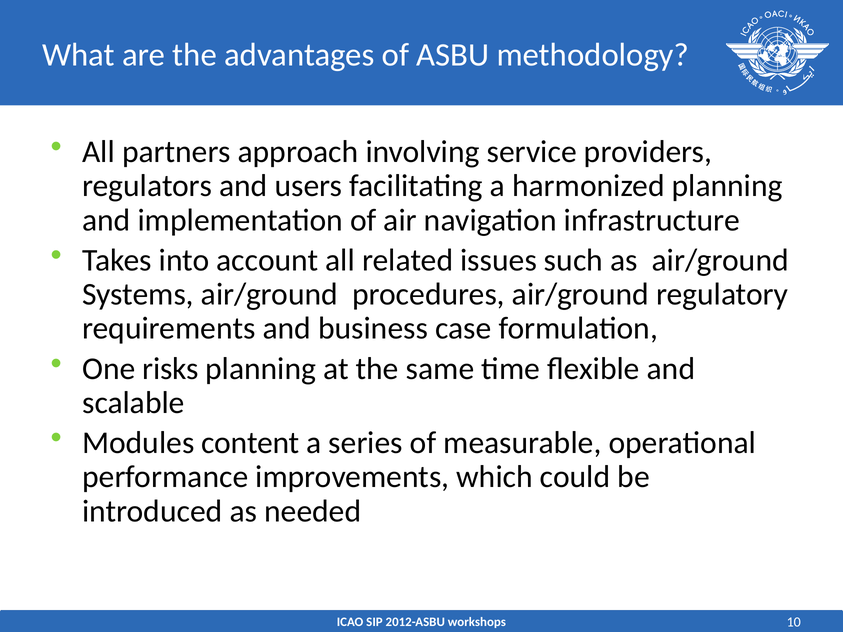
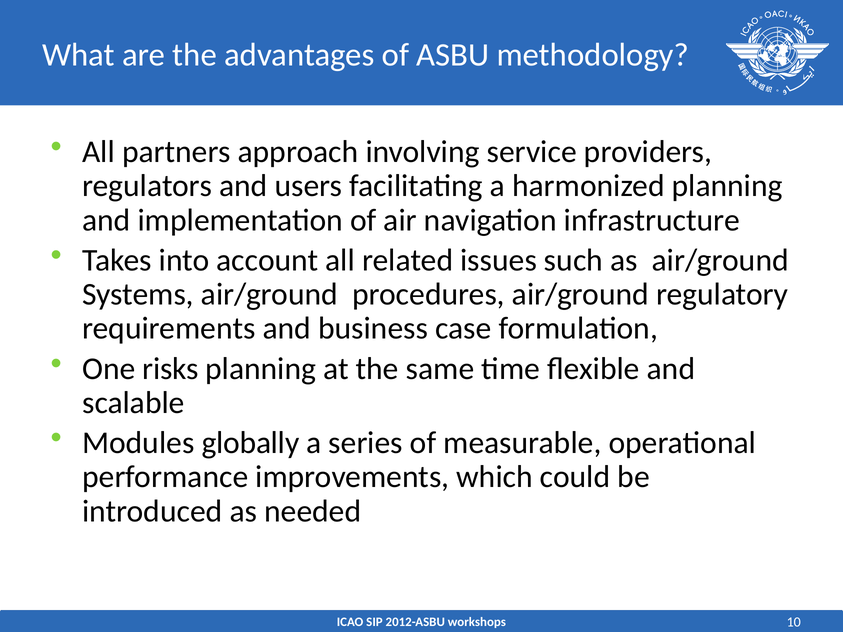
content: content -> globally (250, 443)
